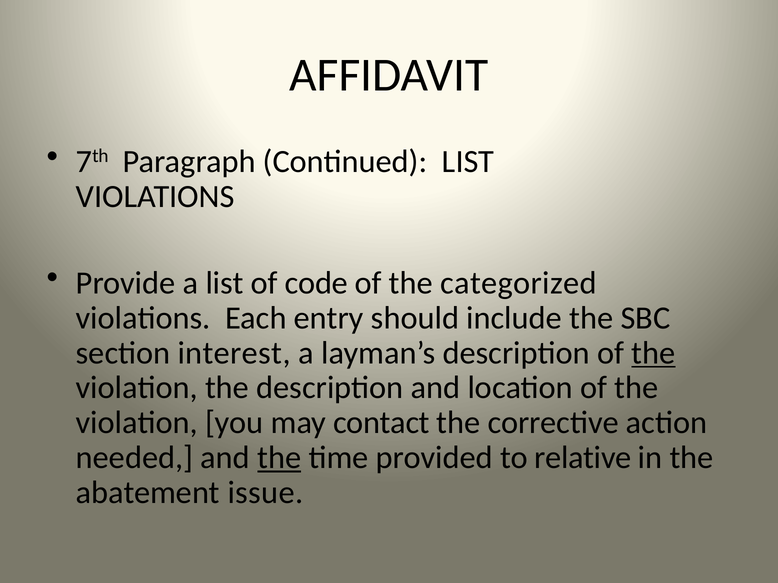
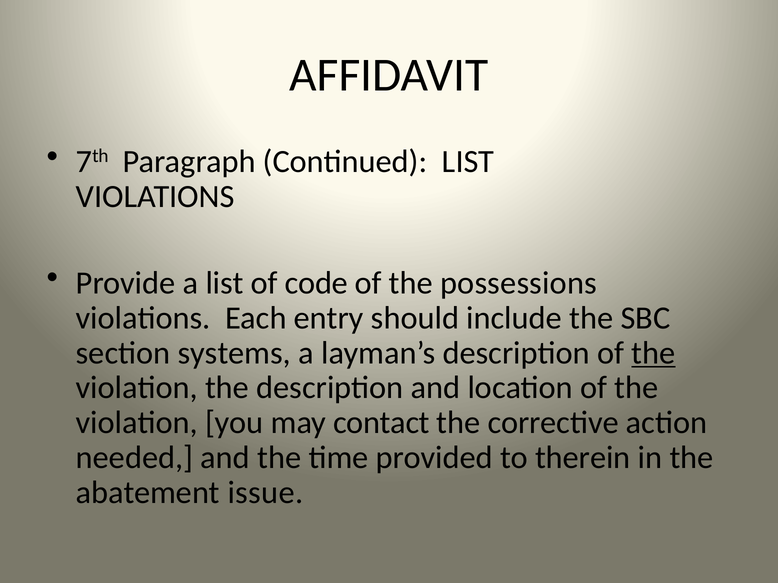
categorized: categorized -> possessions (519, 283)
interest: interest -> systems (234, 353)
the underline: present -> none (279, 458)
relative: relative -> therein (583, 458)
